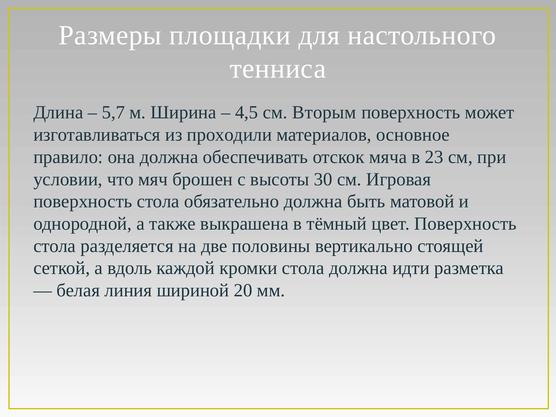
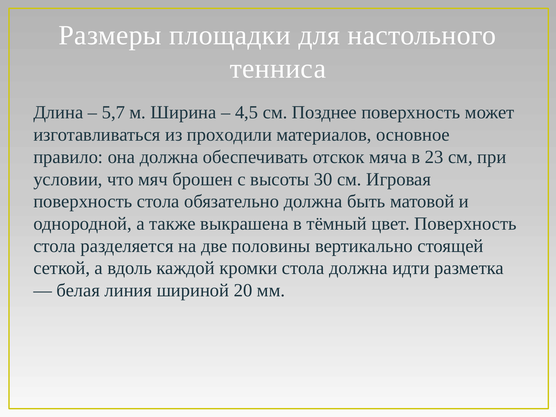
Вторым: Вторым -> Позднее (324, 113)
